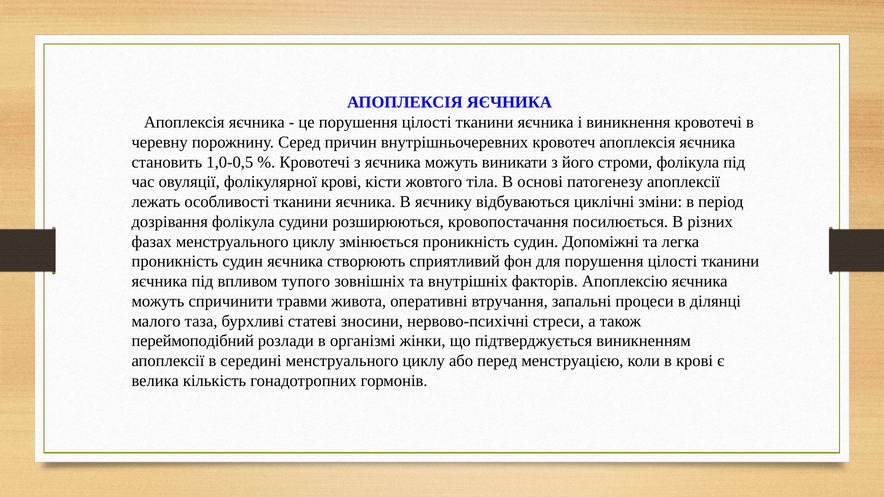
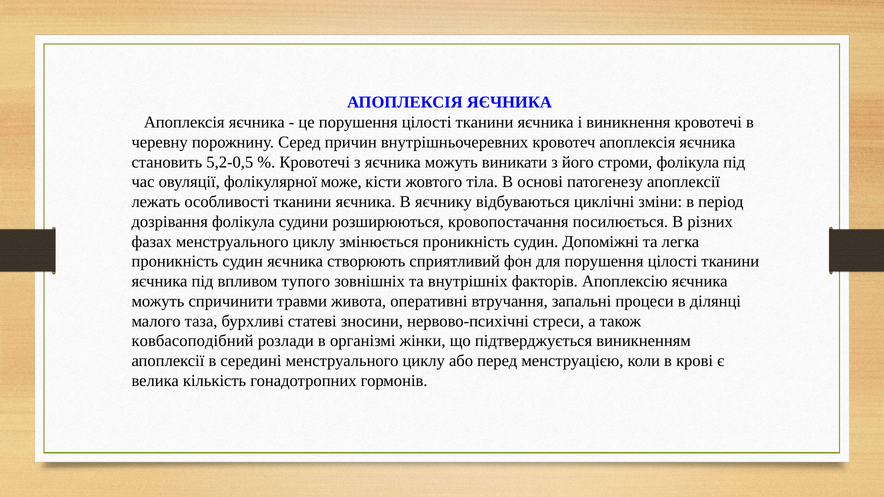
1,0-0,5: 1,0-0,5 -> 5,2-0,5 (230, 162)
фолікулярної крові: крові -> може (341, 182)
переймоподібний: переймоподібний -> ковбасоподібний (193, 341)
